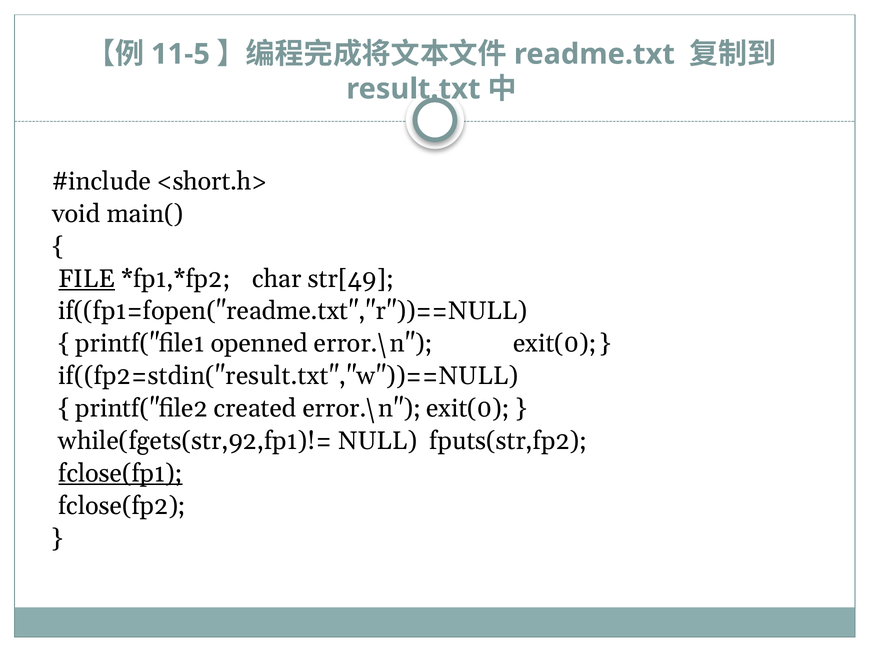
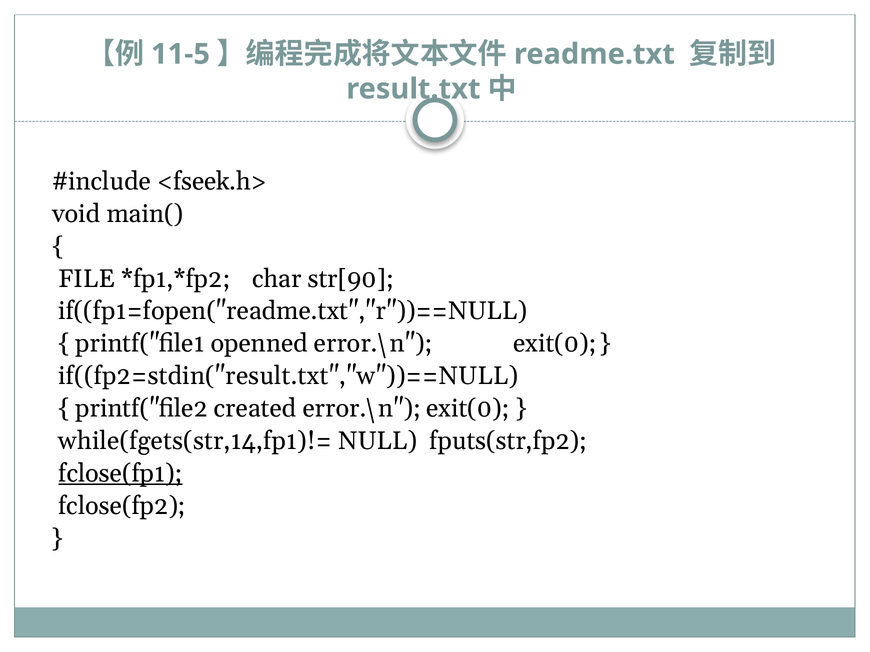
<short.h>: <short.h> -> <fseek.h> (212, 181)
FILE underline: present -> none (87, 279)
str[49: str[49 -> str[90 (351, 279)
while(fgets(str,92,fp1)!=: while(fgets(str,92,fp1)!= -> while(fgets(str,14,fp1)!= (195, 441)
